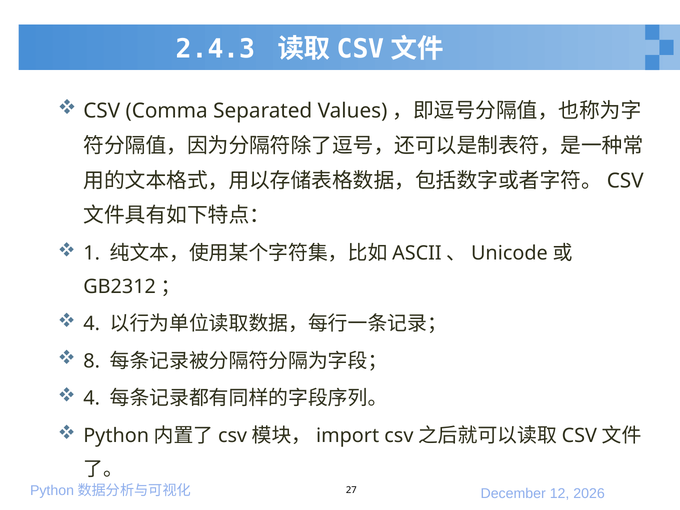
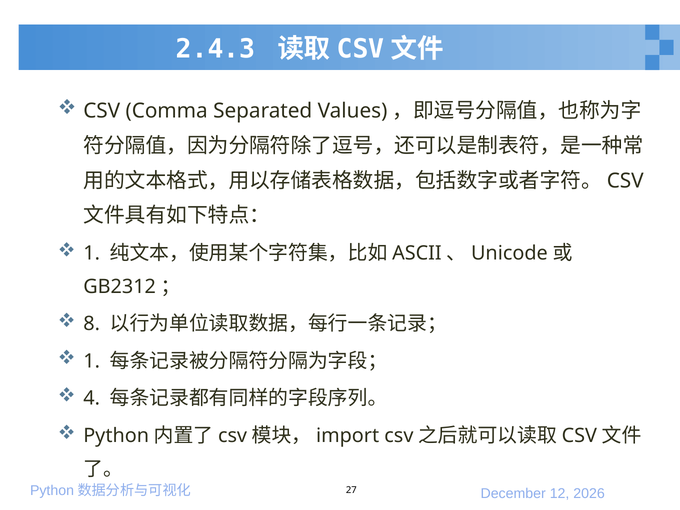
4: 4 -> 8 (92, 324)
8: 8 -> 1 (92, 361)
